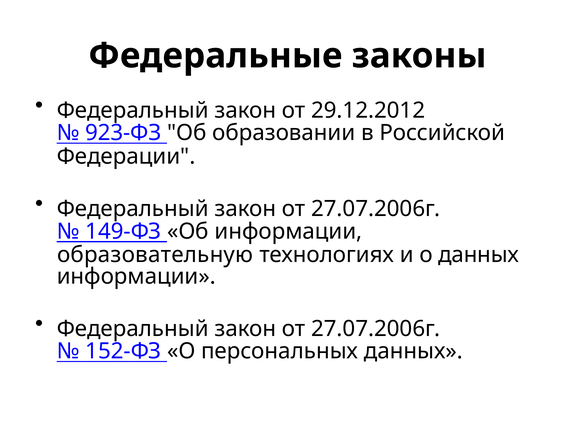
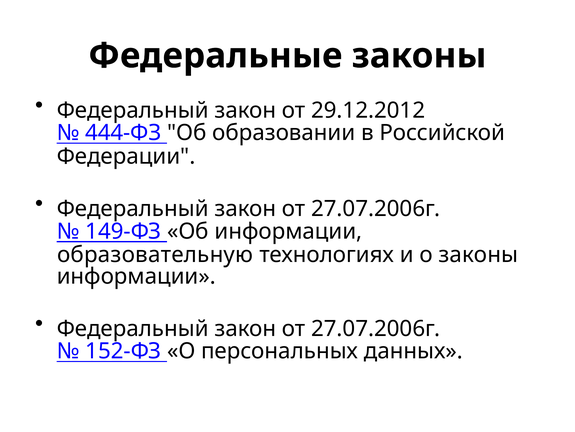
923-ФЗ: 923-ФЗ -> 444-ФЗ (123, 133)
о данных: данных -> законы (478, 254)
